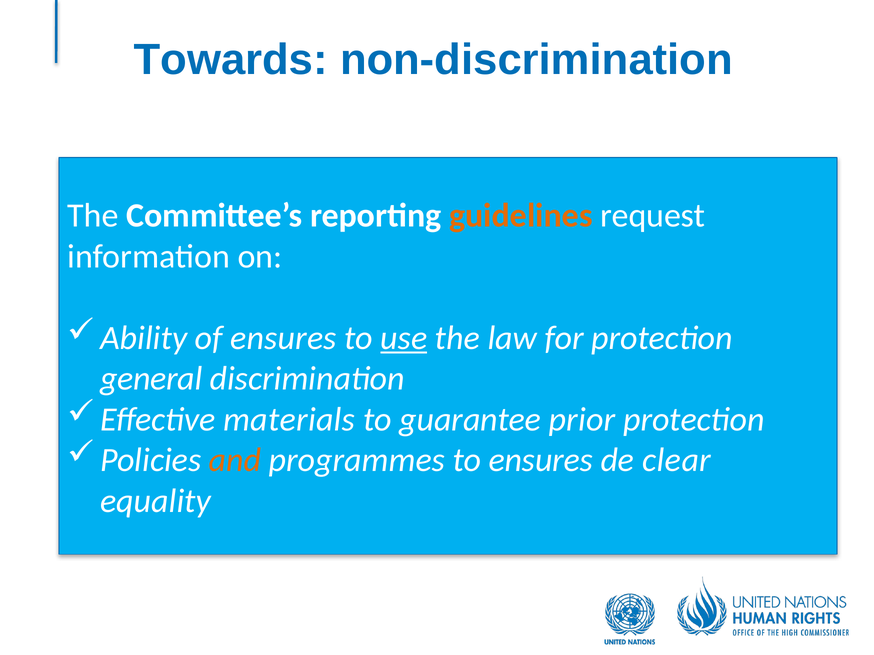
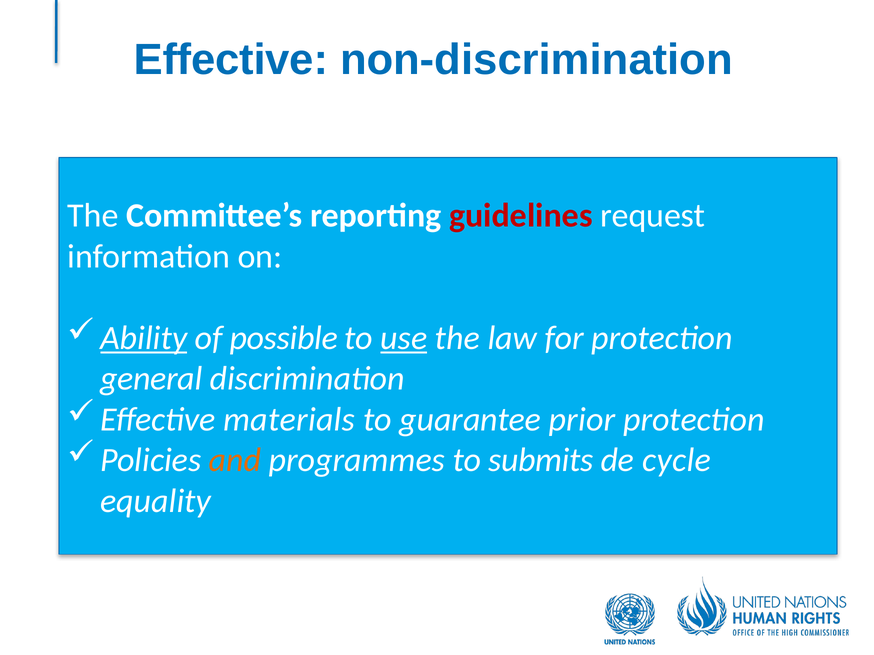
Towards: Towards -> Effective (231, 60)
guidelines colour: orange -> red (521, 216)
Ability underline: none -> present (144, 338)
of ensures: ensures -> possible (284, 338)
to ensures: ensures -> submits (541, 461)
clear: clear -> cycle (677, 461)
